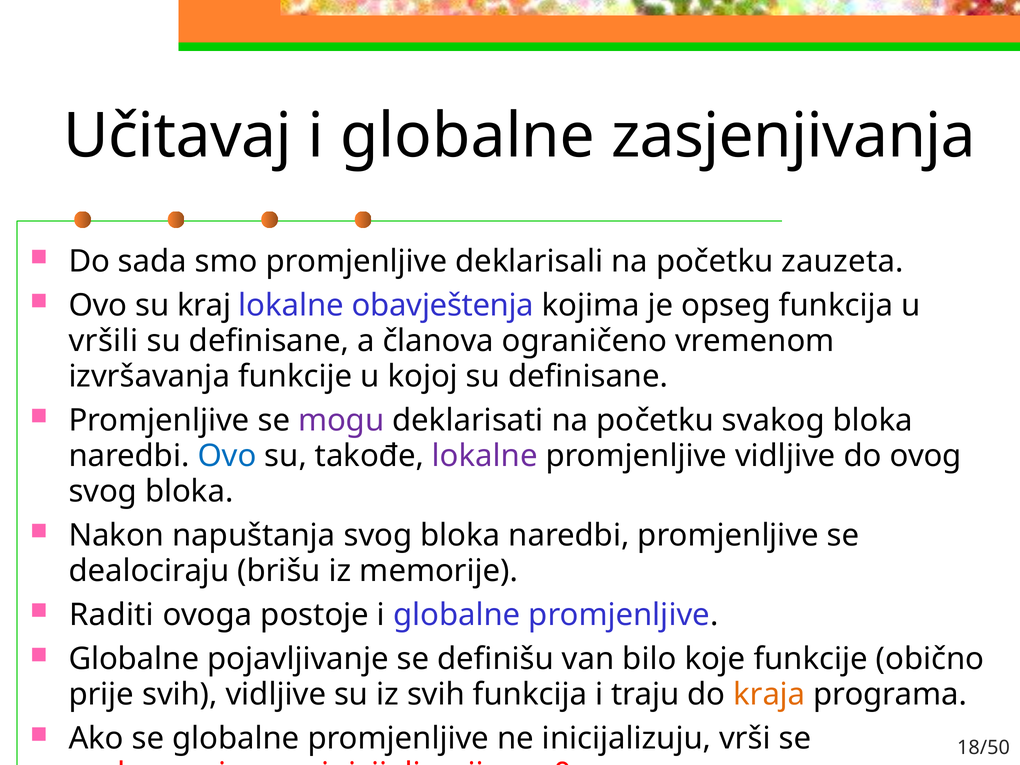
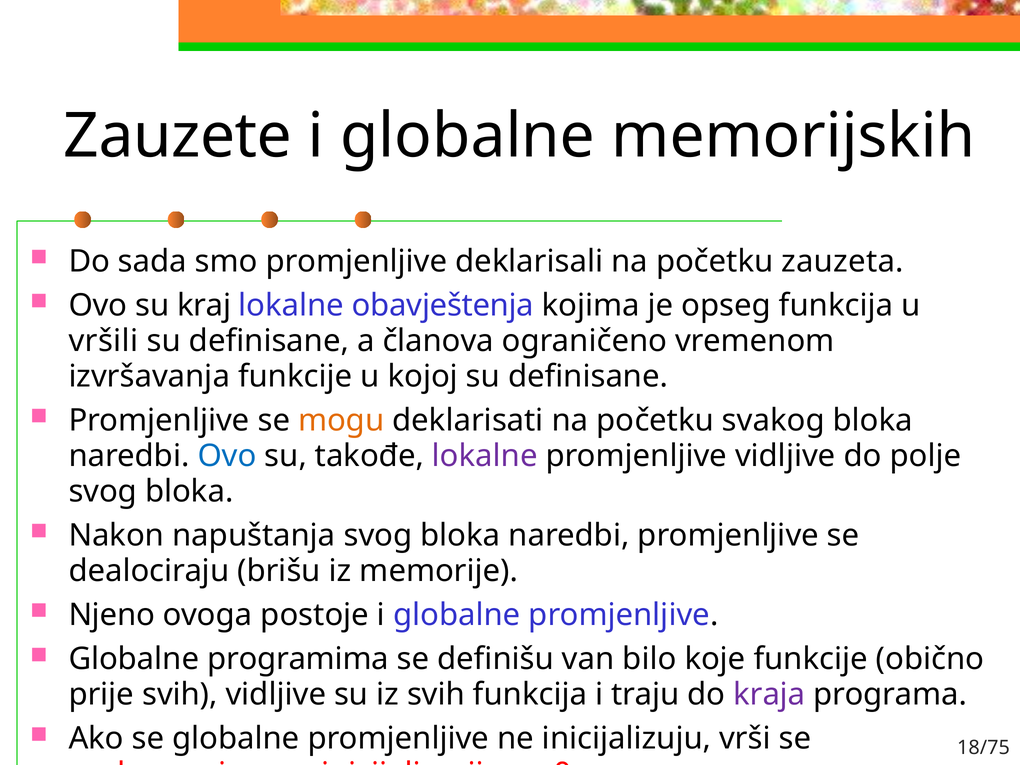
Učitavaj: Učitavaj -> Zauzete (178, 136)
zasjenjivanja: zasjenjivanja -> memorijskih (793, 136)
mogu colour: purple -> orange (341, 420)
ovog: ovog -> polje (925, 456)
Raditi: Raditi -> Njeno (112, 615)
pojavljivanje: pojavljivanje -> programima (298, 659)
kraja colour: orange -> purple (769, 694)
18/50: 18/50 -> 18/75 (984, 748)
